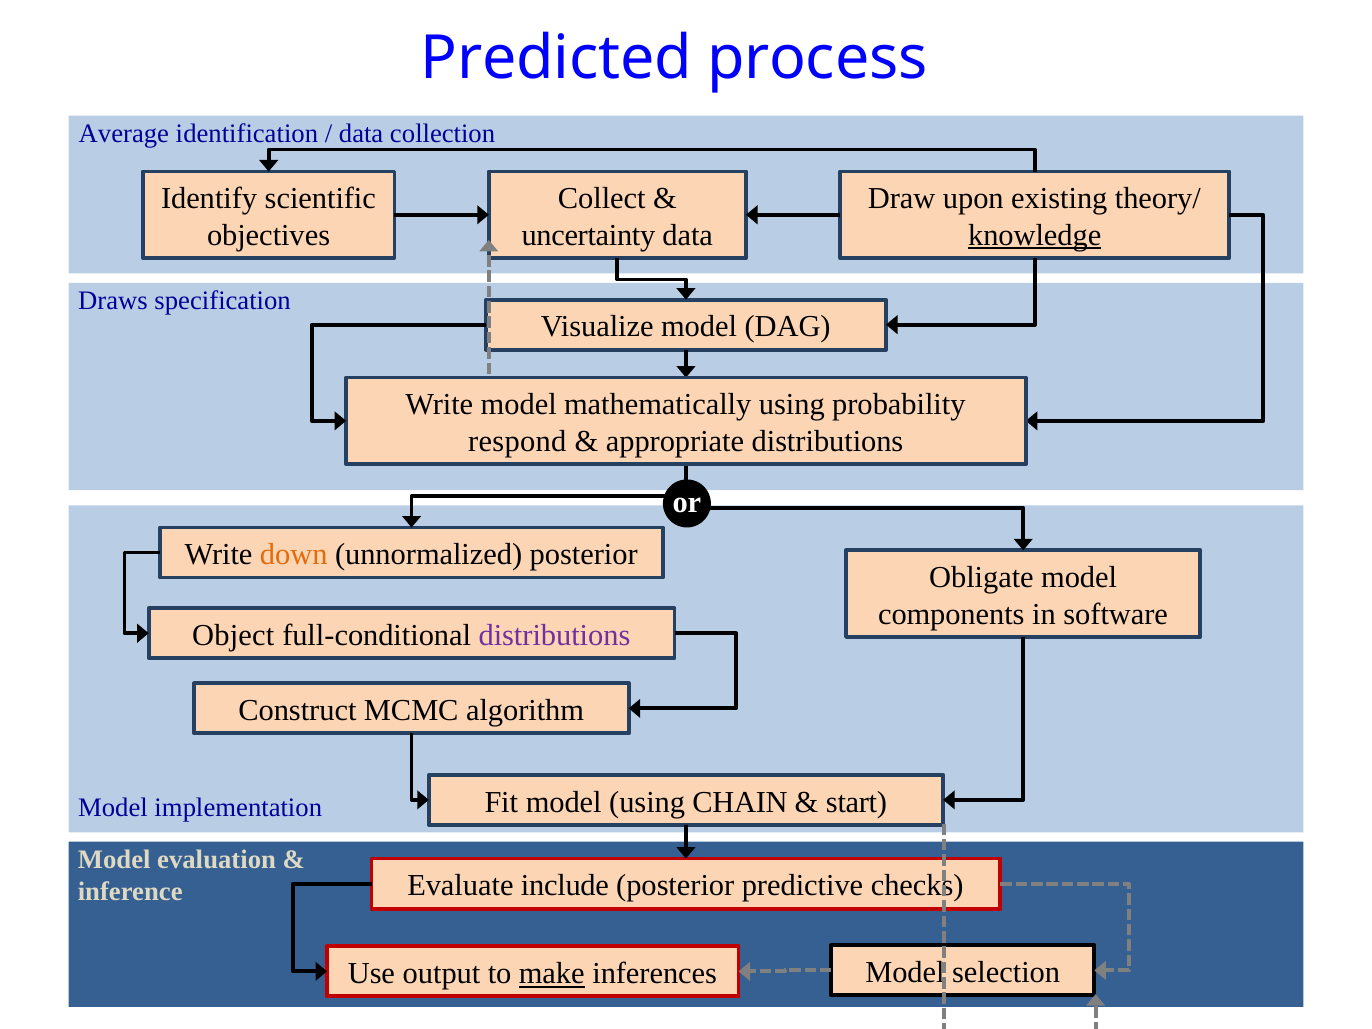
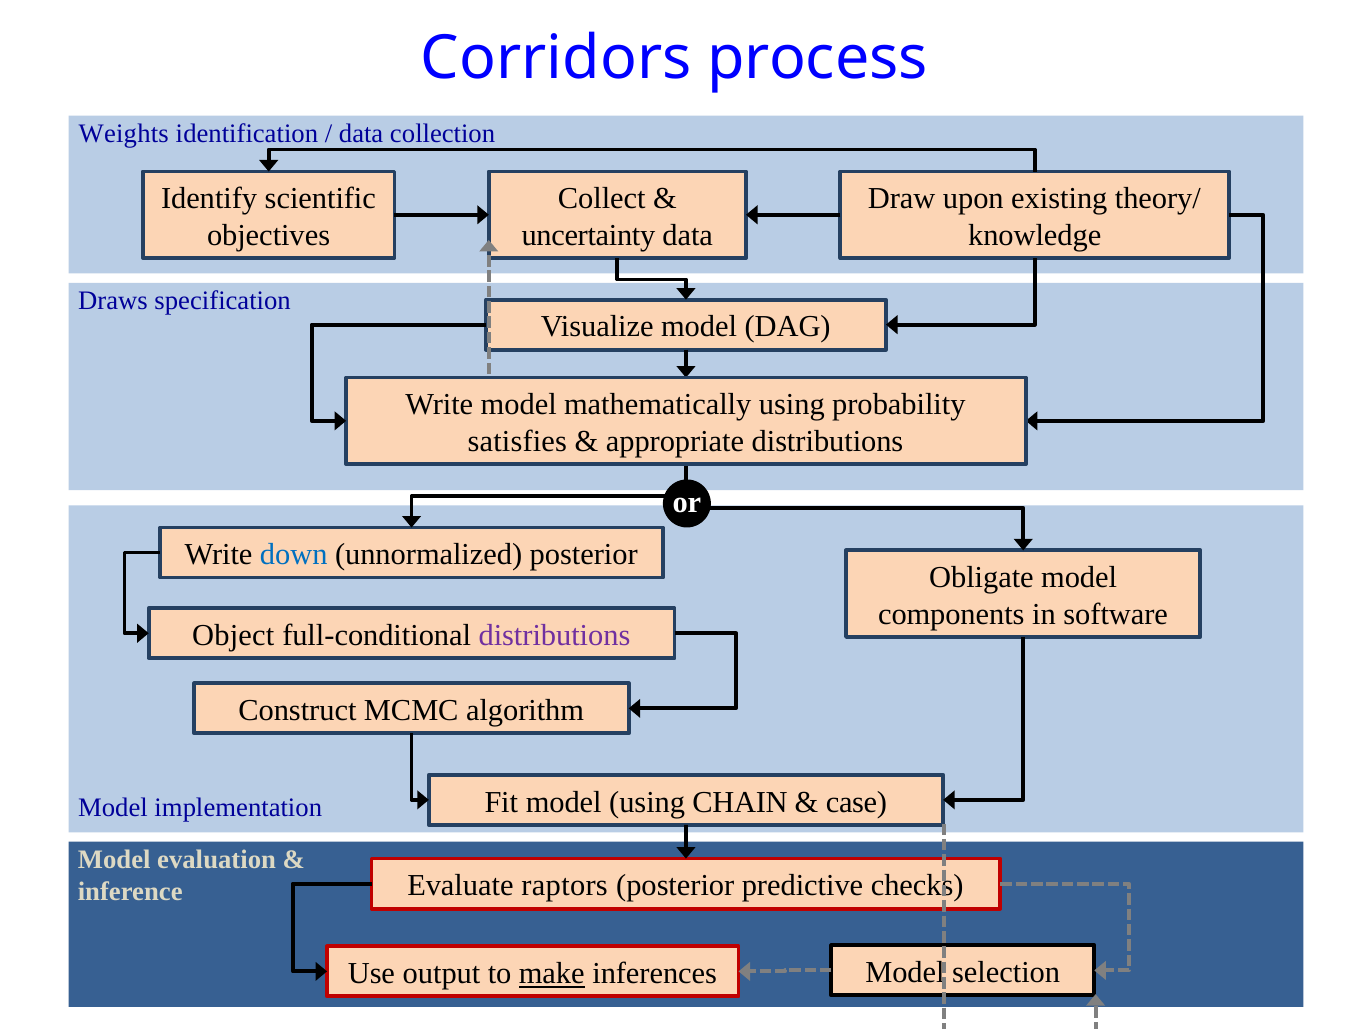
Predicted: Predicted -> Corridors (556, 59)
Average: Average -> Weights (124, 134)
knowledge underline: present -> none (1035, 235)
respond: respond -> satisfies (517, 441)
down colour: orange -> blue (294, 555)
start: start -> case (856, 802)
include: include -> raptors (565, 886)
